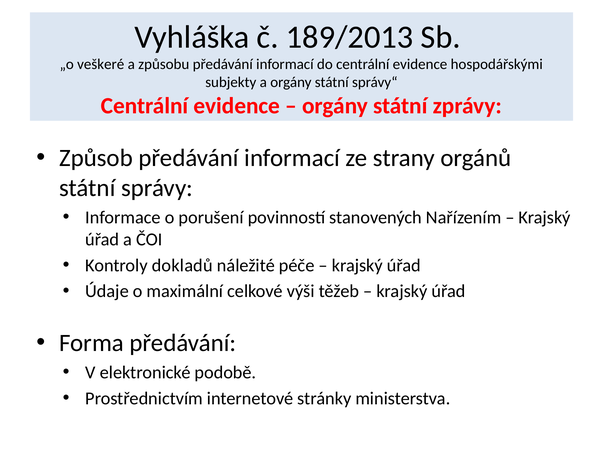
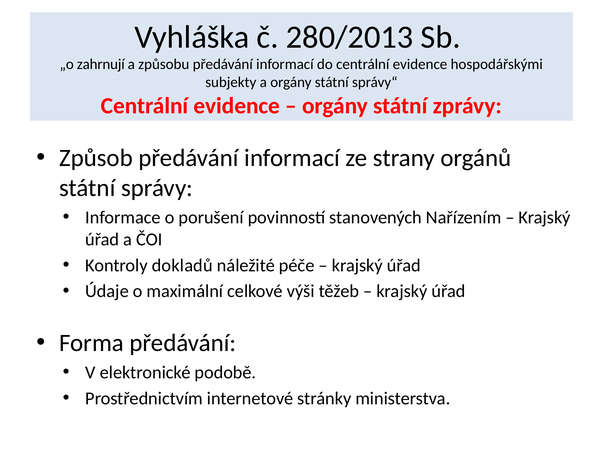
189/2013: 189/2013 -> 280/2013 (350, 37)
veškeré: veškeré -> zahrnují (101, 64)
